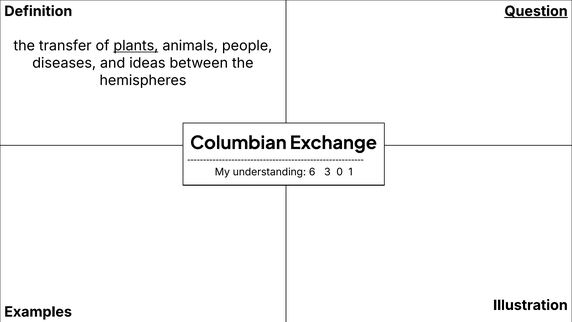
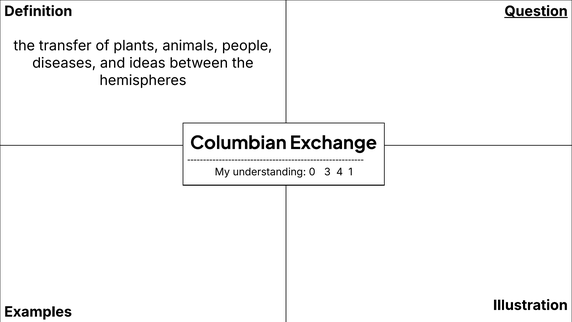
plants underline: present -> none (136, 46)
6: 6 -> 0 (312, 172)
0: 0 -> 4 (340, 172)
